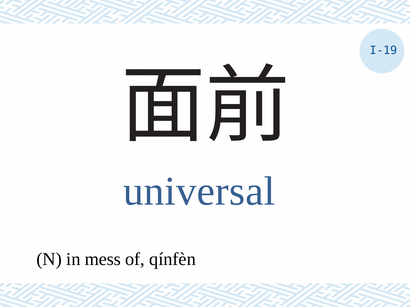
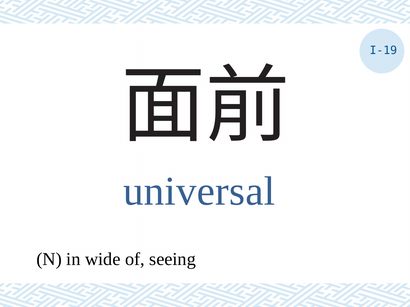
mess: mess -> wide (103, 260)
qínfèn: qínfèn -> seeing (173, 260)
